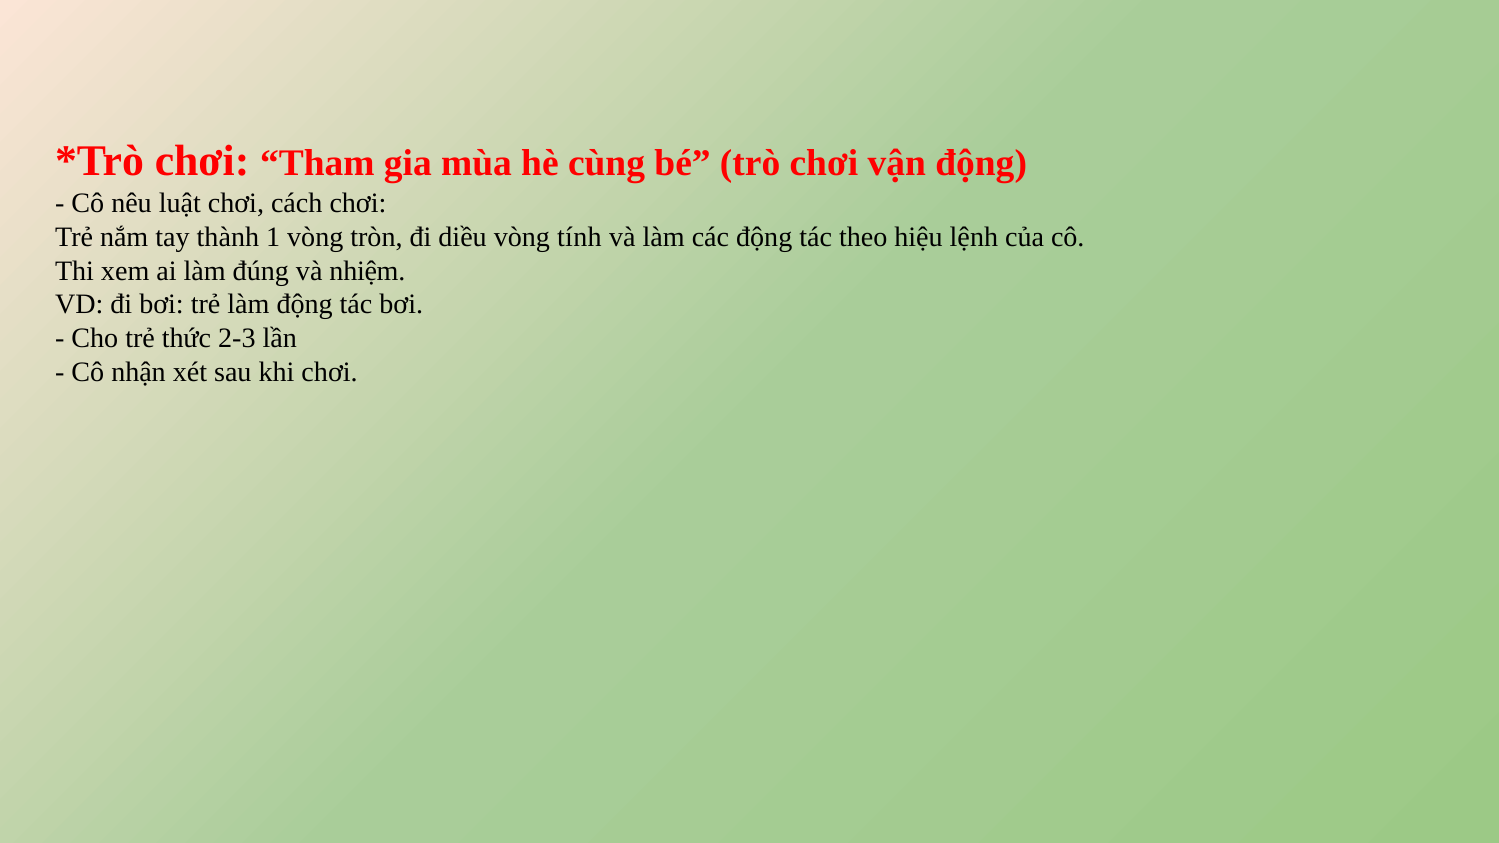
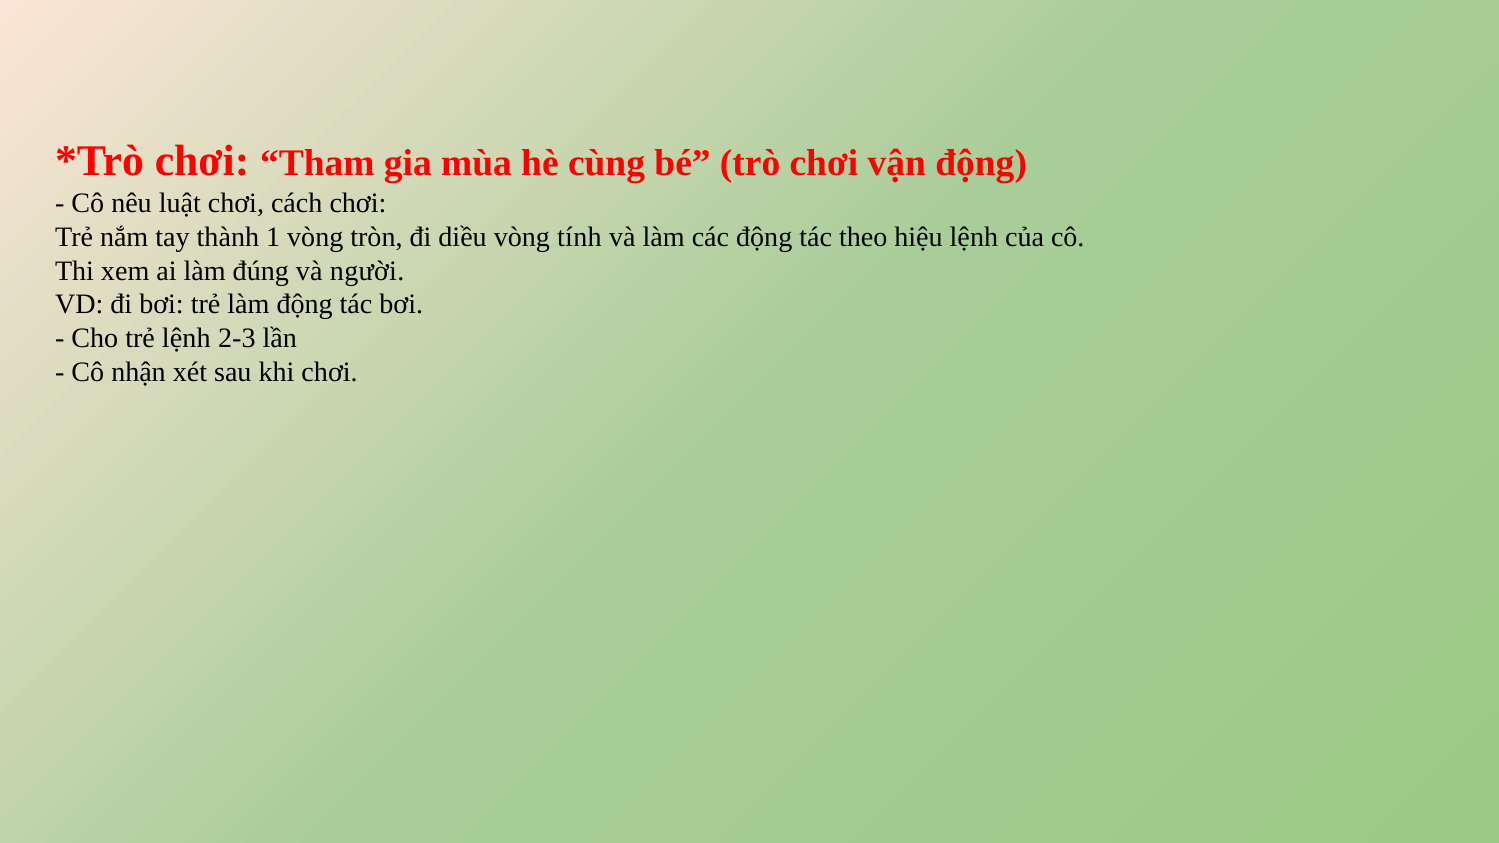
nhiệm: nhiệm -> người (367, 271)
trẻ thức: thức -> lệnh (186, 338)
